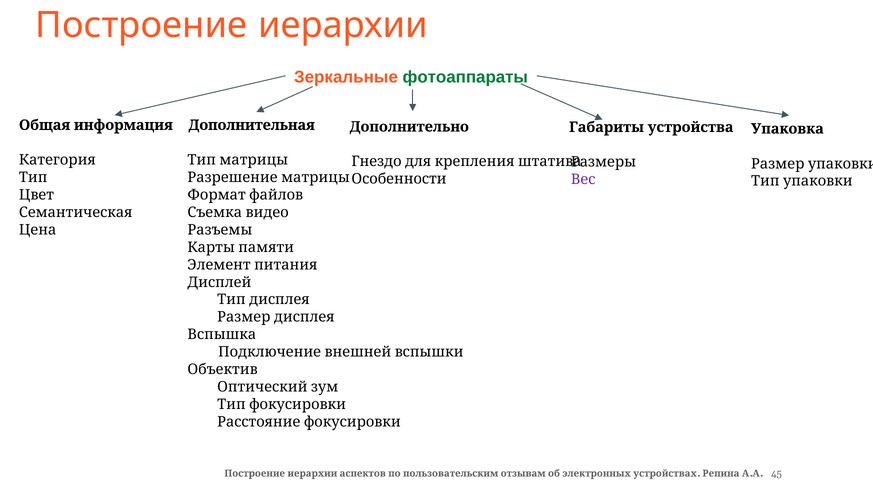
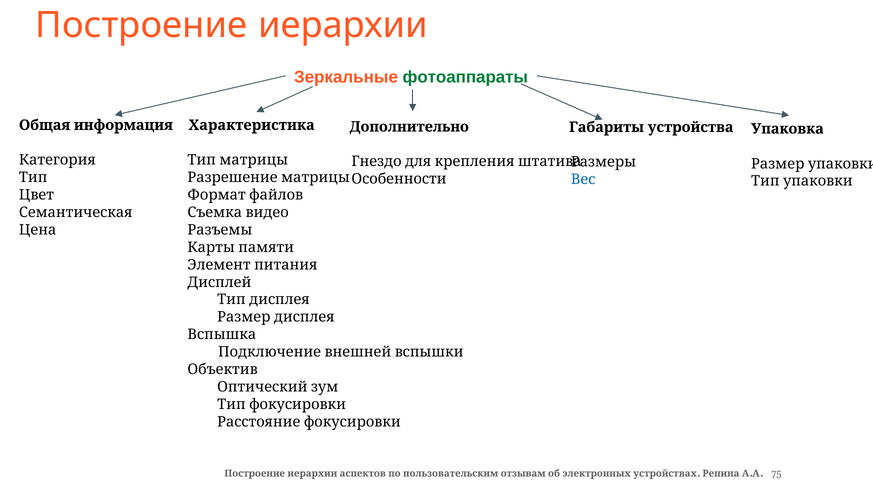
Дополнительная: Дополнительная -> Характеристика (252, 125)
Вес colour: purple -> blue (583, 180)
45: 45 -> 75 (776, 473)
